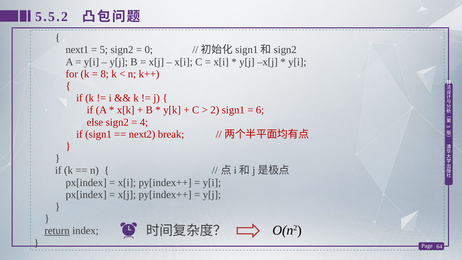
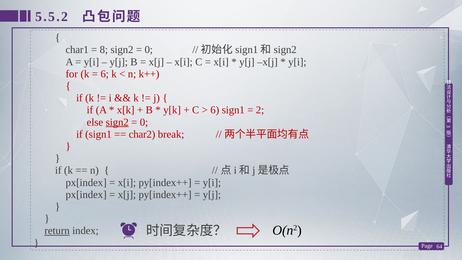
next1: next1 -> char1 (77, 50)
5: 5 -> 8 (104, 50)
8: 8 -> 6 (105, 74)
2: 2 -> 6 (215, 110)
6: 6 -> 2 (260, 110)
sign2 underline: none -> present (117, 122)
4: 4 -> 0 (144, 122)
next2: next2 -> char2 (142, 134)
